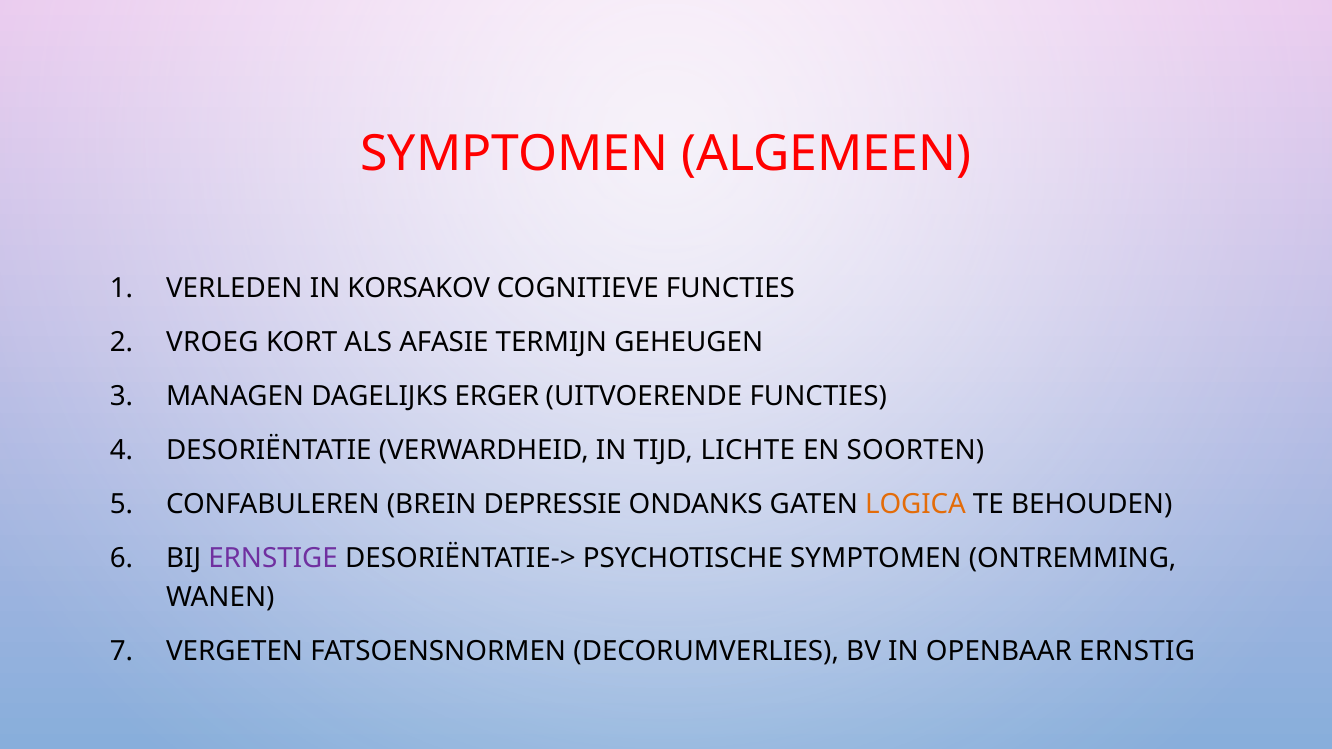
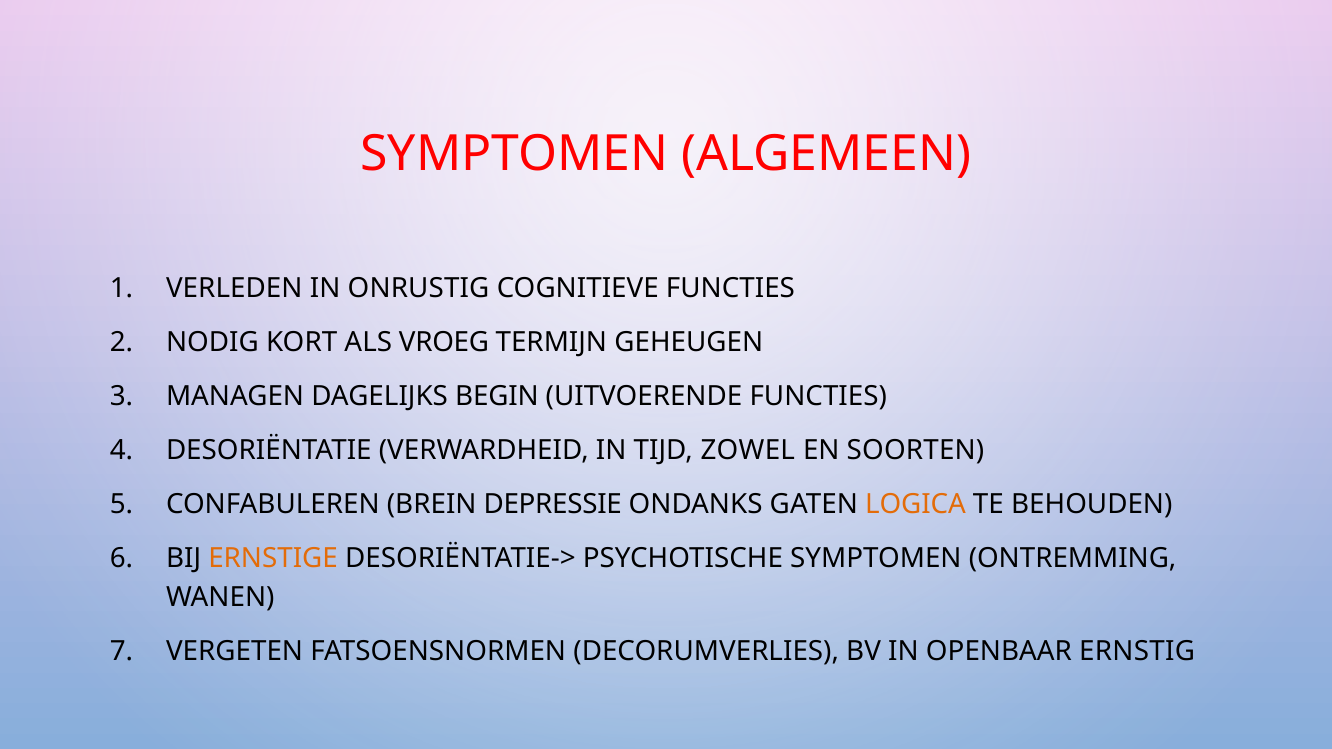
KORSAKOV: KORSAKOV -> ONRUSTIG (419, 289)
VROEG: VROEG -> NODIG (212, 343)
AFASIE: AFASIE -> VROEG (444, 343)
ERGER: ERGER -> BEGIN (497, 397)
LICHTE: LICHTE -> ZOWEL (748, 450)
ERNSTIGE colour: purple -> orange (273, 558)
